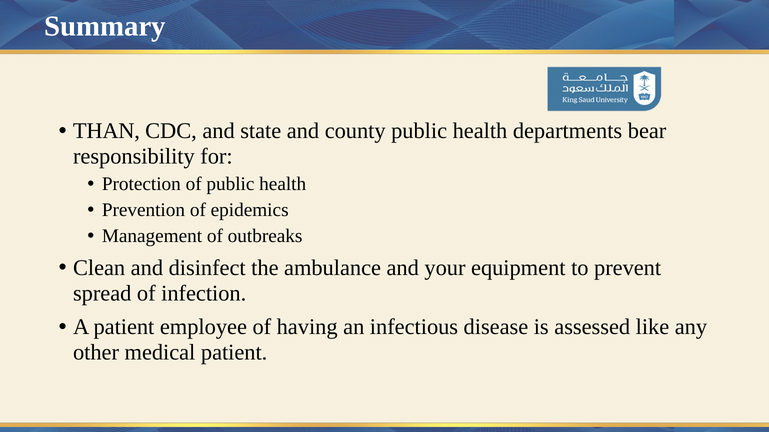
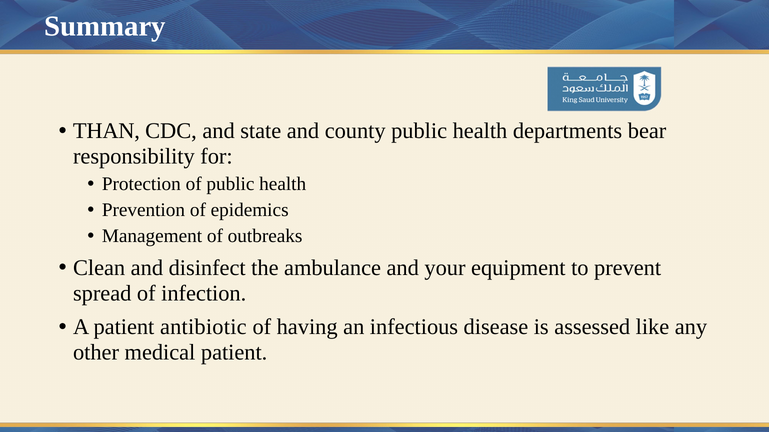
employee: employee -> antibiotic (203, 327)
